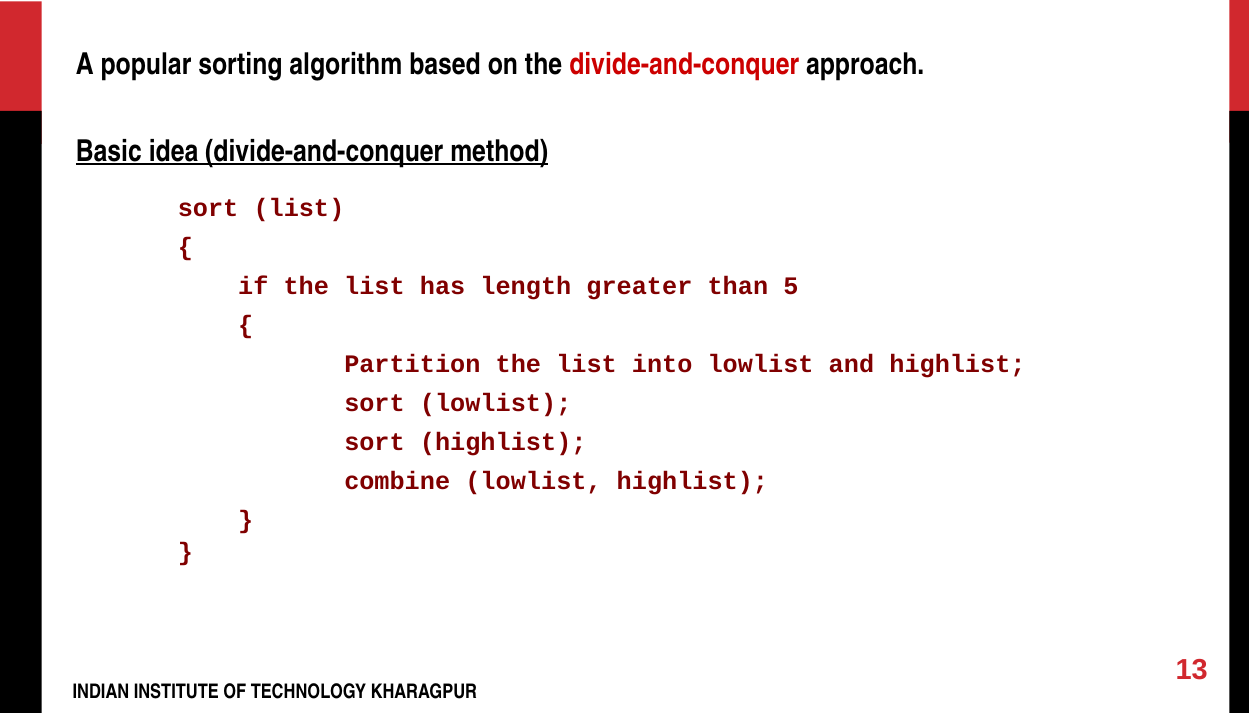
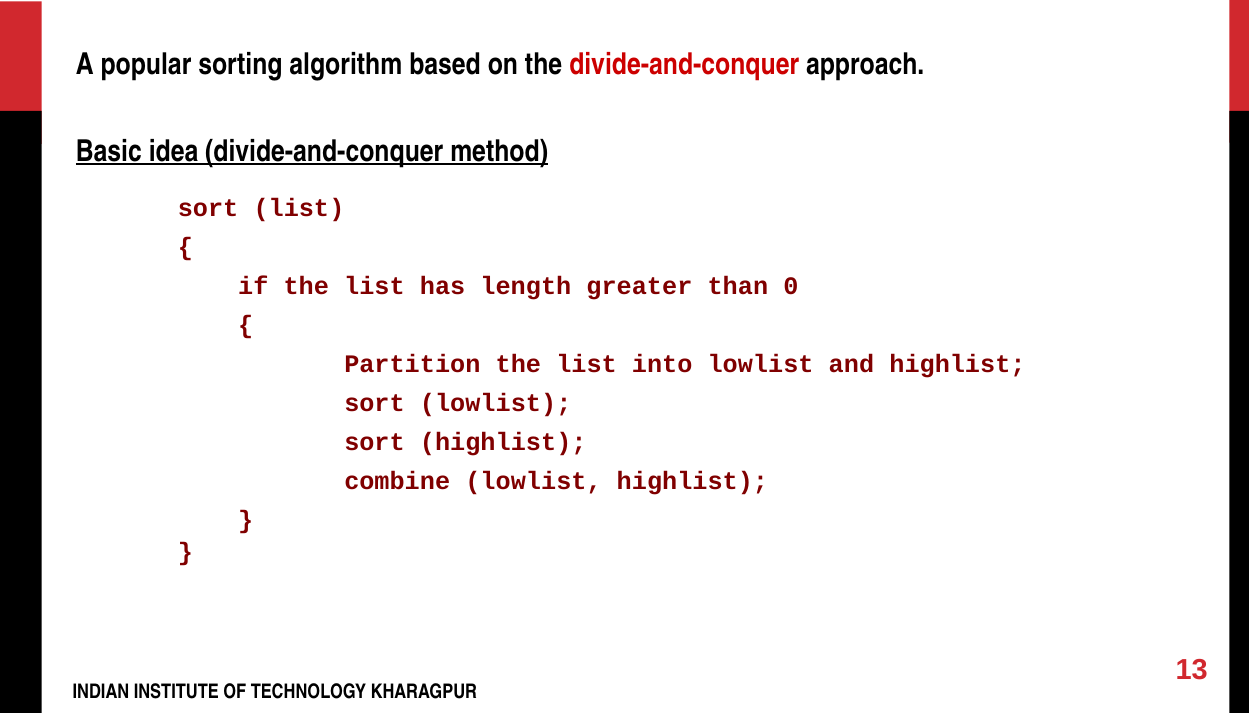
5: 5 -> 0 (791, 287)
